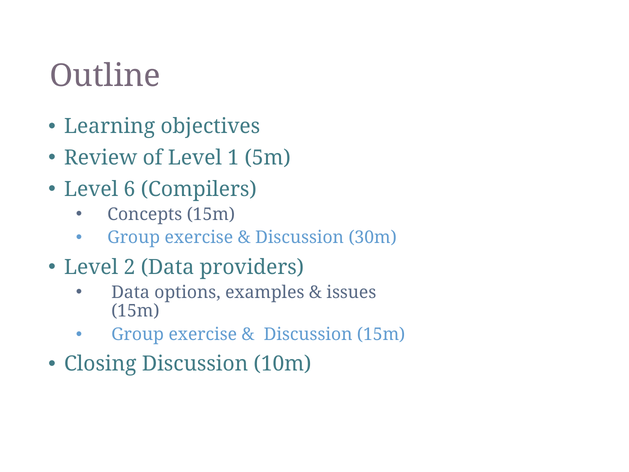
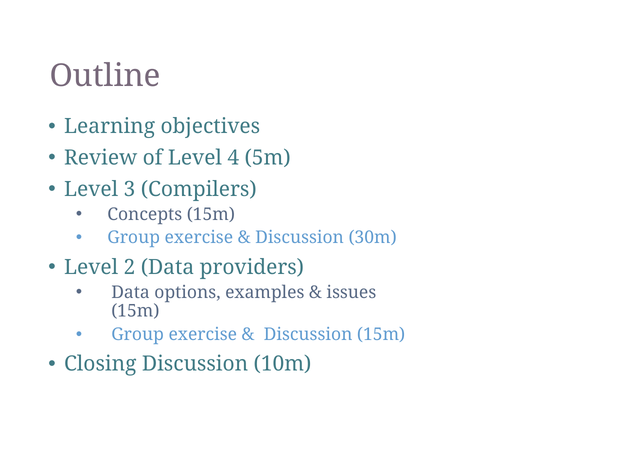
1: 1 -> 4 (233, 158)
6: 6 -> 3 (129, 189)
